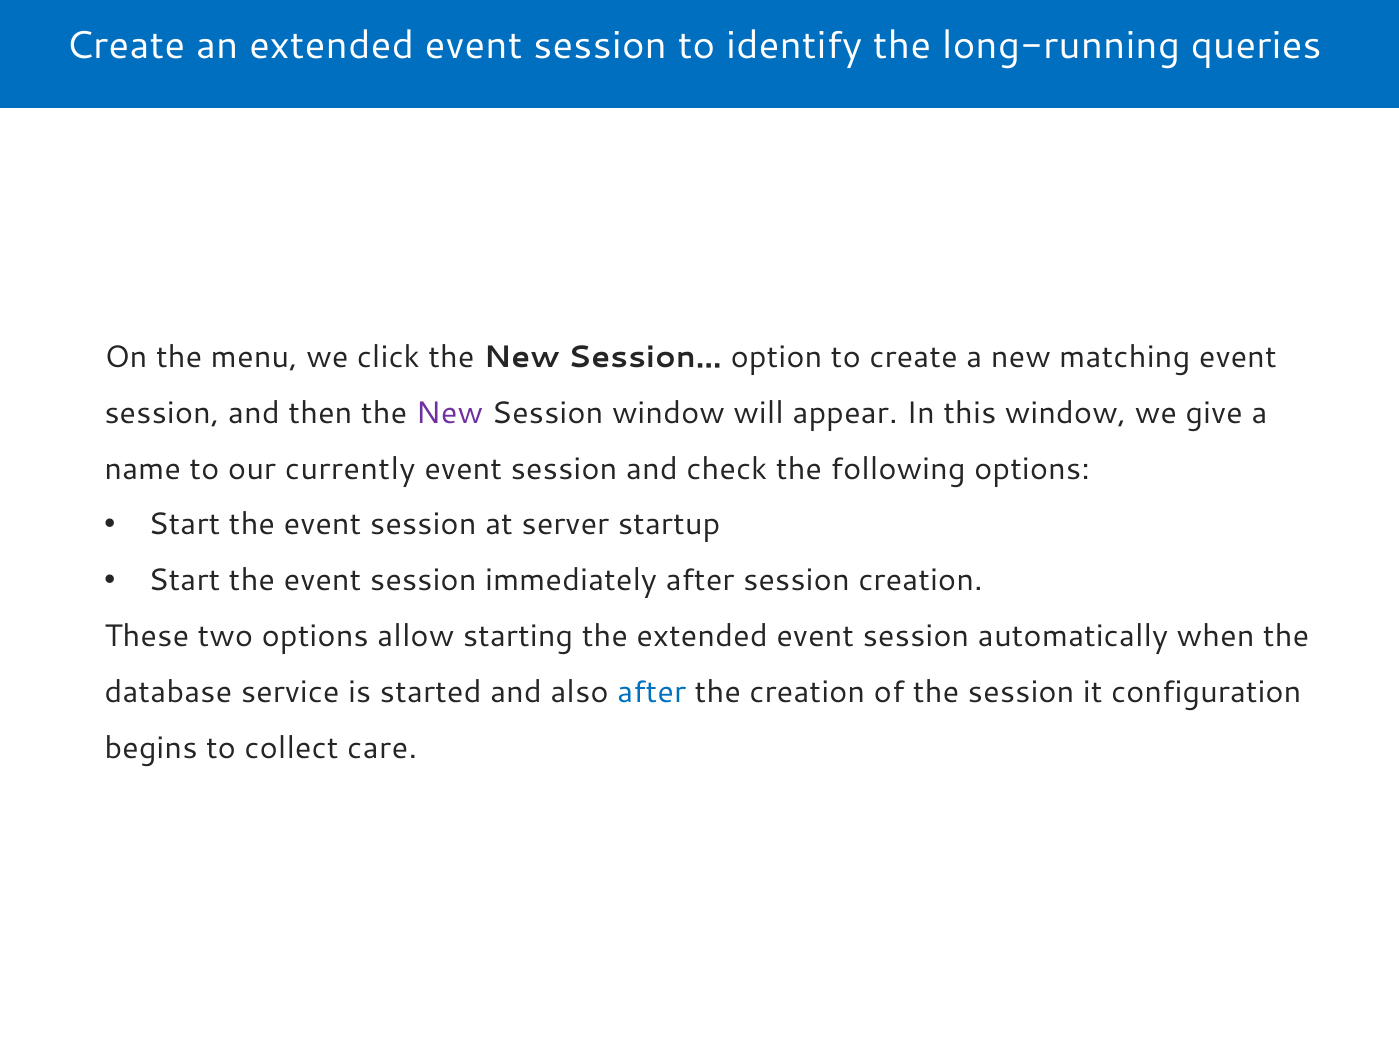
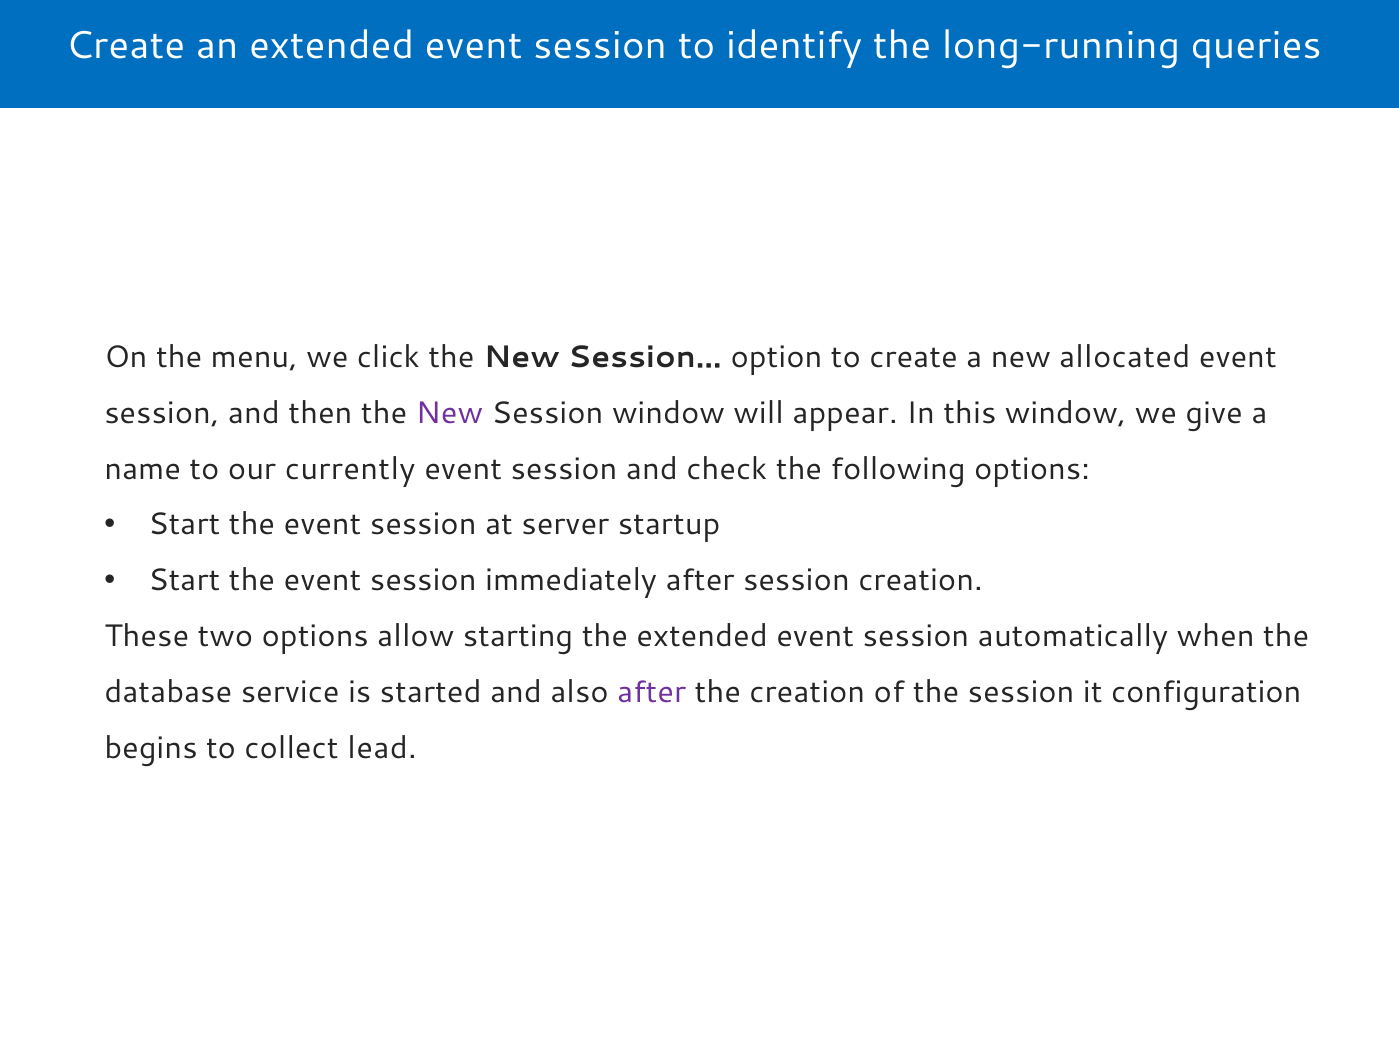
matching: matching -> allocated (1125, 357)
after colour: blue -> purple (652, 693)
care: care -> lead (382, 748)
